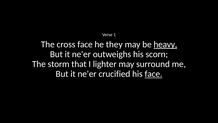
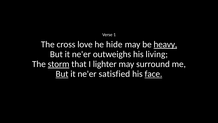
cross face: face -> love (85, 44)
they: they -> hide (114, 44)
scorn: scorn -> living (157, 54)
storm underline: none -> present (59, 64)
But underline: none -> present (62, 74)
crucified: crucified -> satisfied (114, 74)
